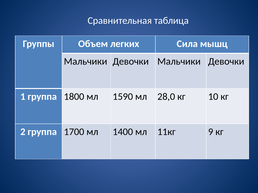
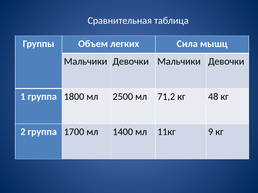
1590: 1590 -> 2500 (123, 97)
28,0: 28,0 -> 71,2 (166, 97)
10: 10 -> 48 (213, 97)
